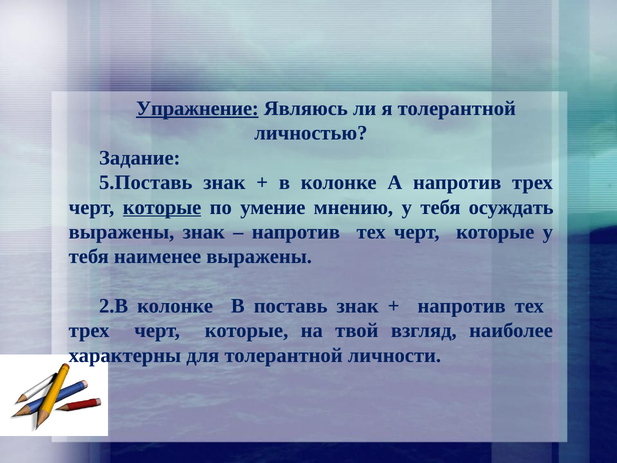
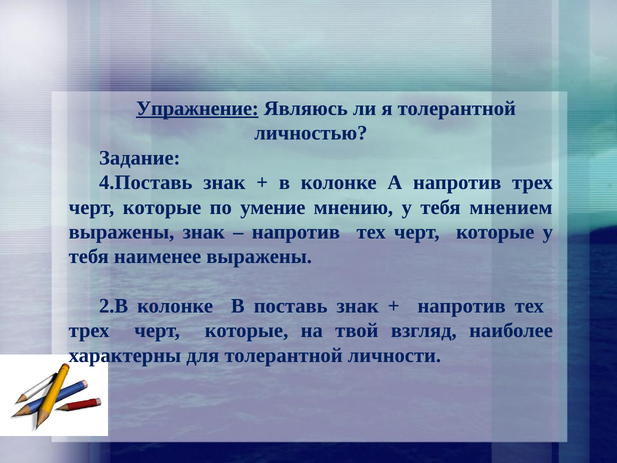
5.Поставь: 5.Поставь -> 4.Поставь (146, 182)
которые underline: present -> none (162, 207)
осуждать: осуждать -> мнением (511, 207)
